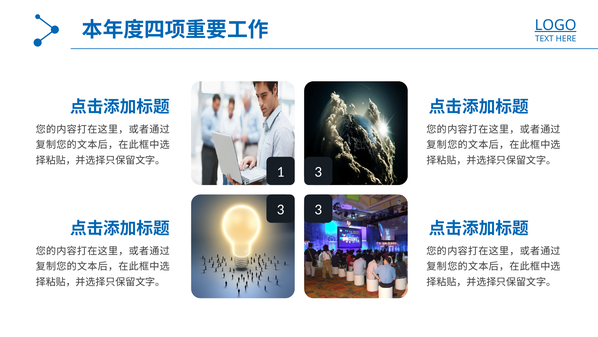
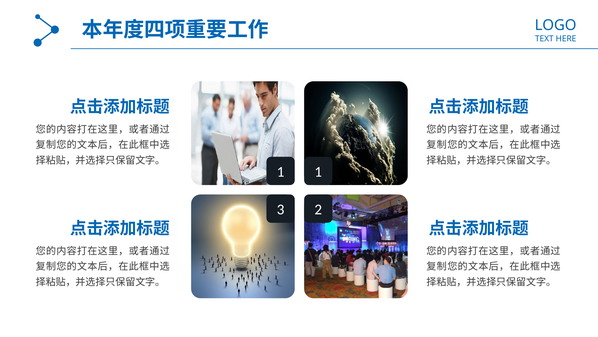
LOGO underline: present -> none (556, 25)
1 3: 3 -> 1 (318, 172)
3: 3 -> 2 (318, 209)
